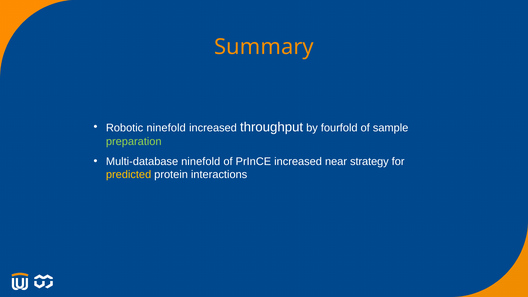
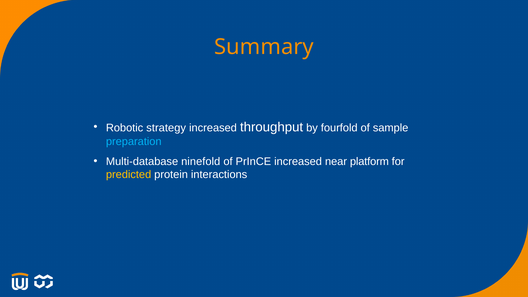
Robotic ninefold: ninefold -> strategy (166, 128)
preparation colour: light green -> light blue (134, 142)
strategy: strategy -> platform (369, 161)
